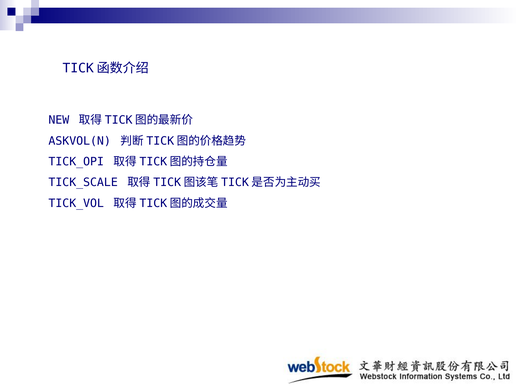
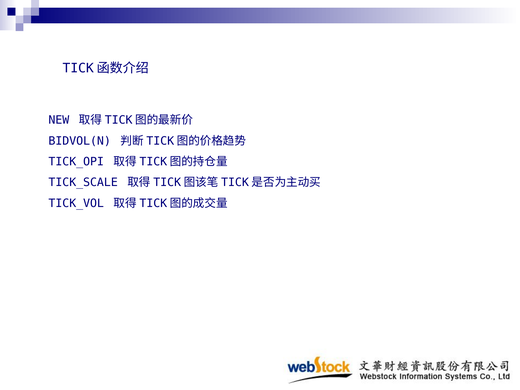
ASKVOL(N: ASKVOL(N -> BIDVOL(N (80, 141)
